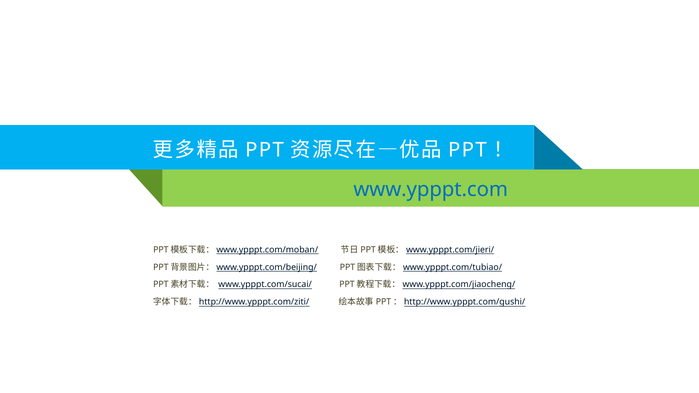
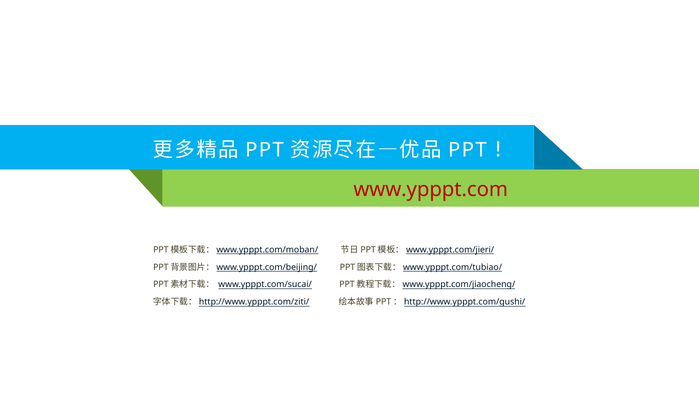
www.ypppt.com colour: blue -> red (431, 189)
